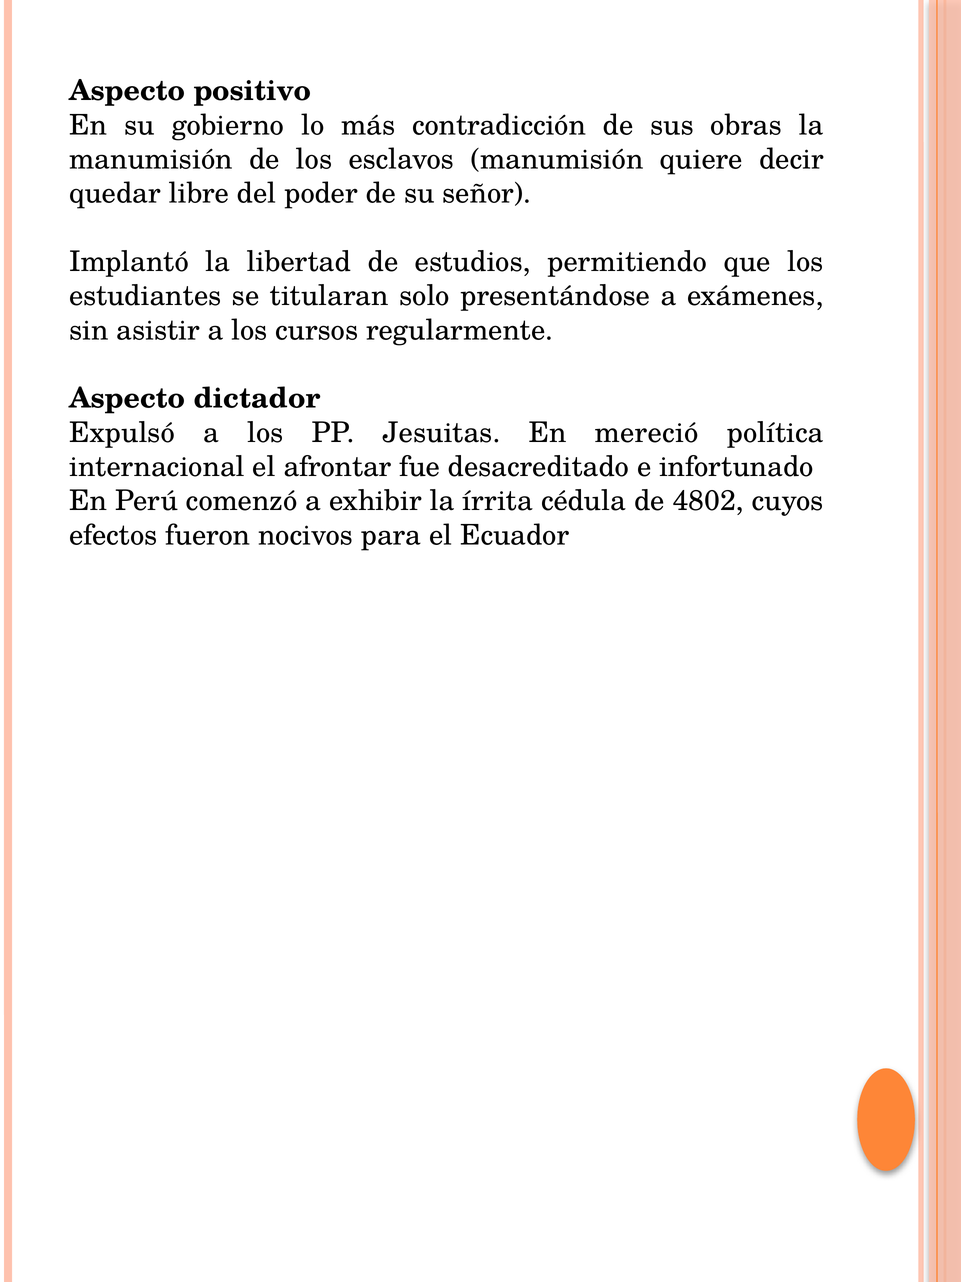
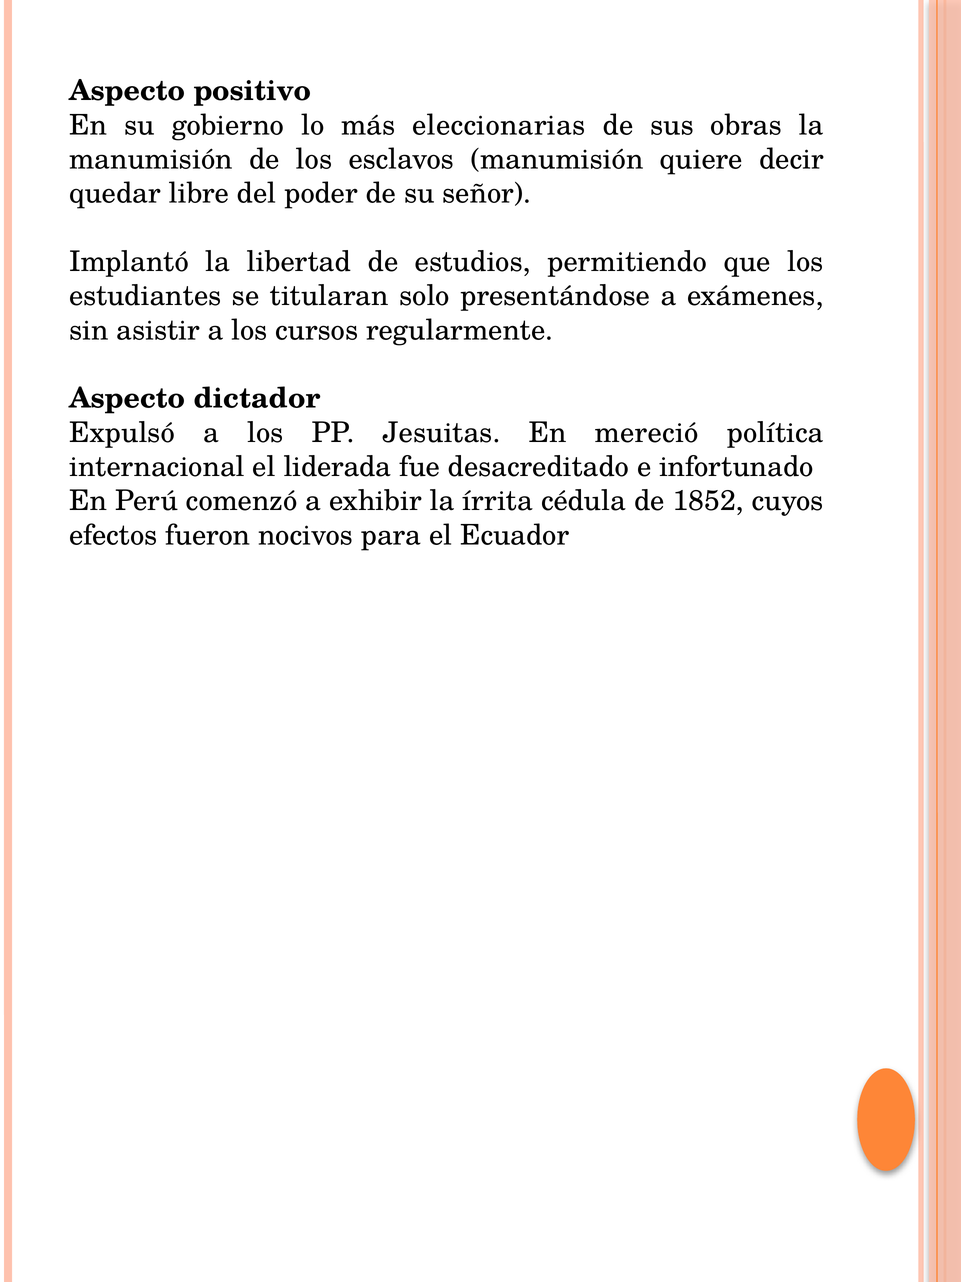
contradicción: contradicción -> eleccionarias (499, 125)
afrontar: afrontar -> liderada (337, 467)
4802: 4802 -> 1852 (708, 501)
